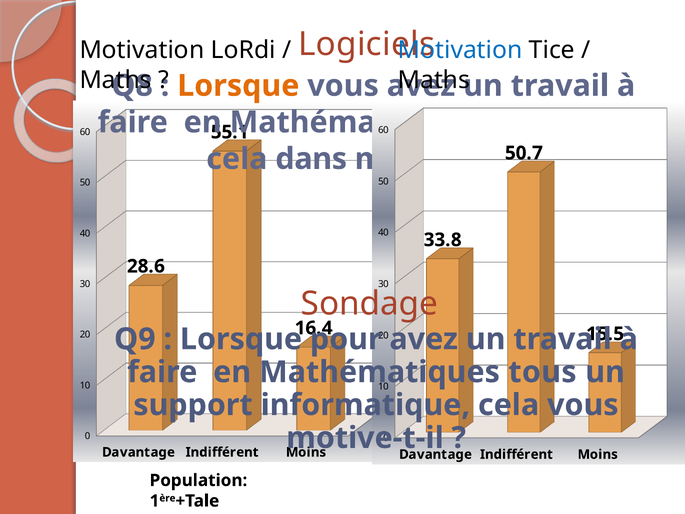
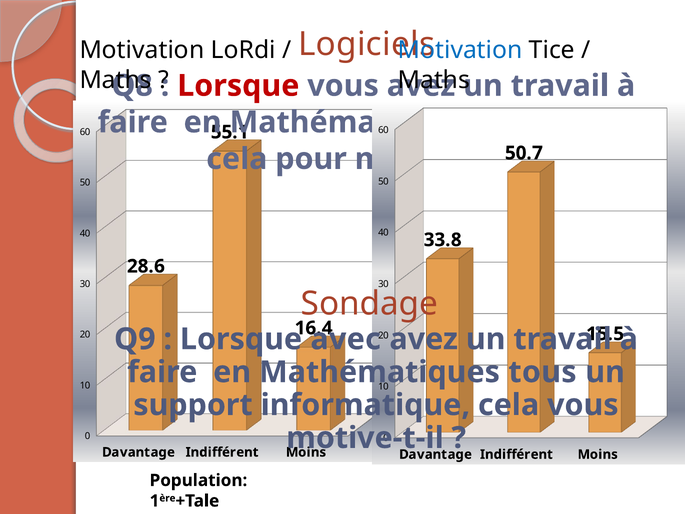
Lorsque colour: orange -> red (238, 86)
dans: dans -> pour (311, 159)
Lorsque pour: pour -> avec (346, 339)
